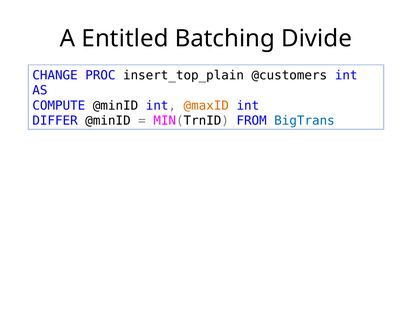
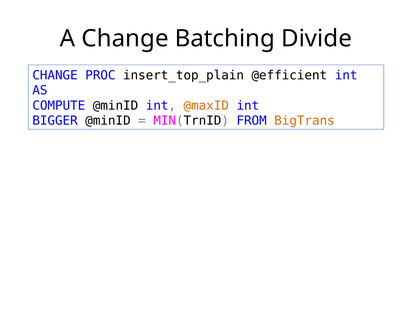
A Entitled: Entitled -> Change (125, 38)
@customers: @customers -> @efficient (289, 75)
DIFFER: DIFFER -> BIGGER (55, 121)
BigTrans colour: blue -> orange (304, 121)
